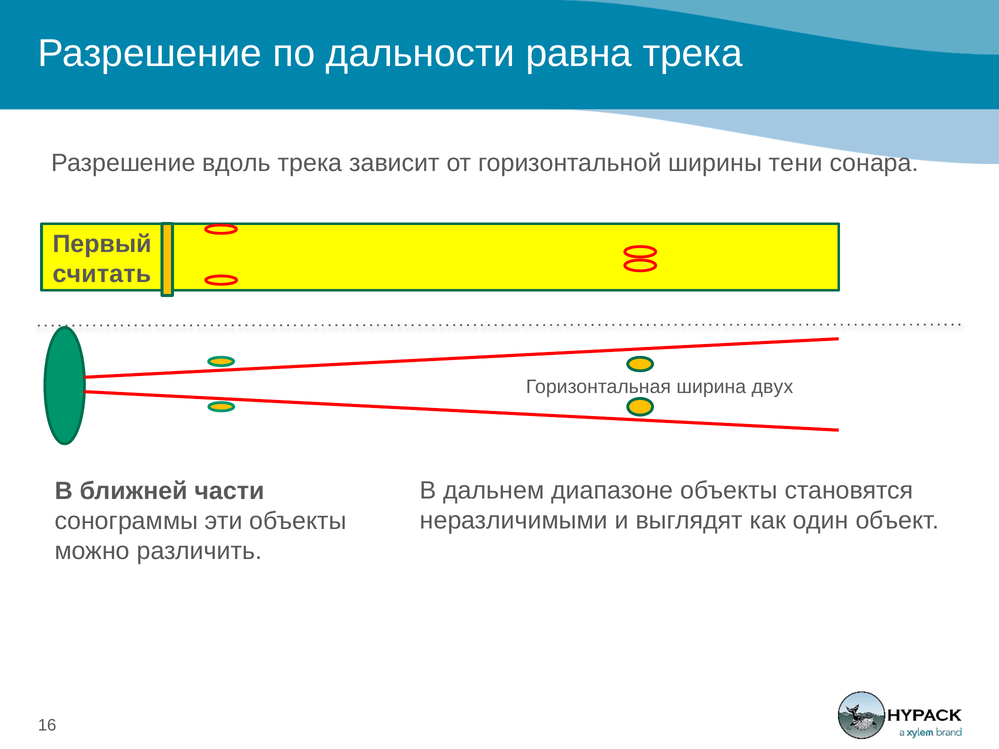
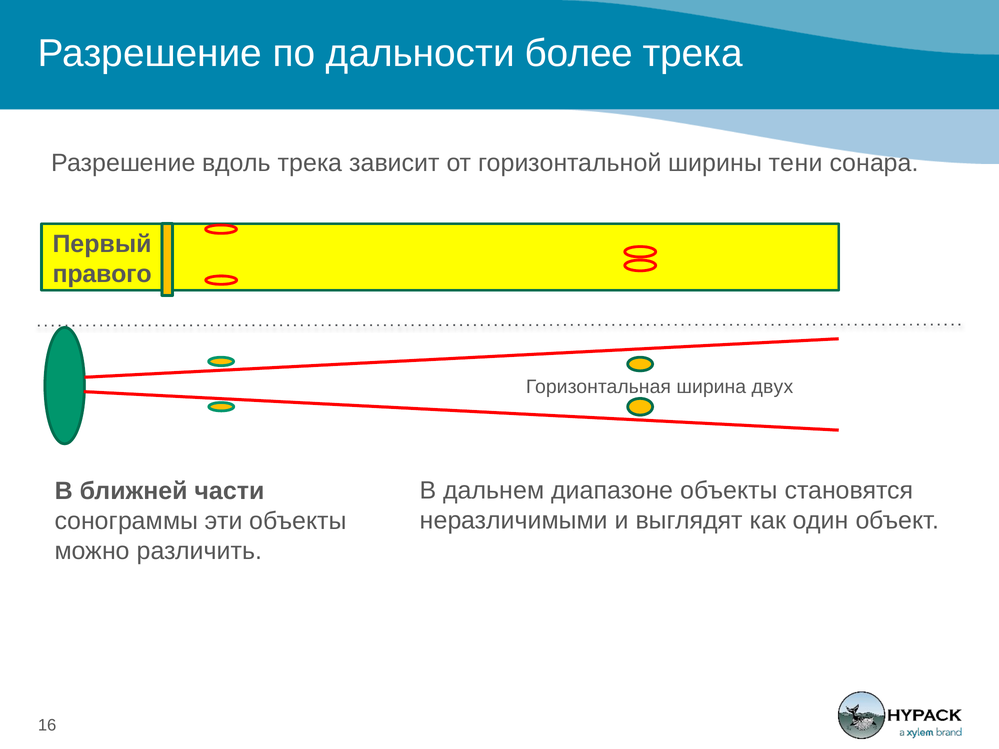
равна: равна -> более (579, 53)
считать: считать -> правого (102, 274)
